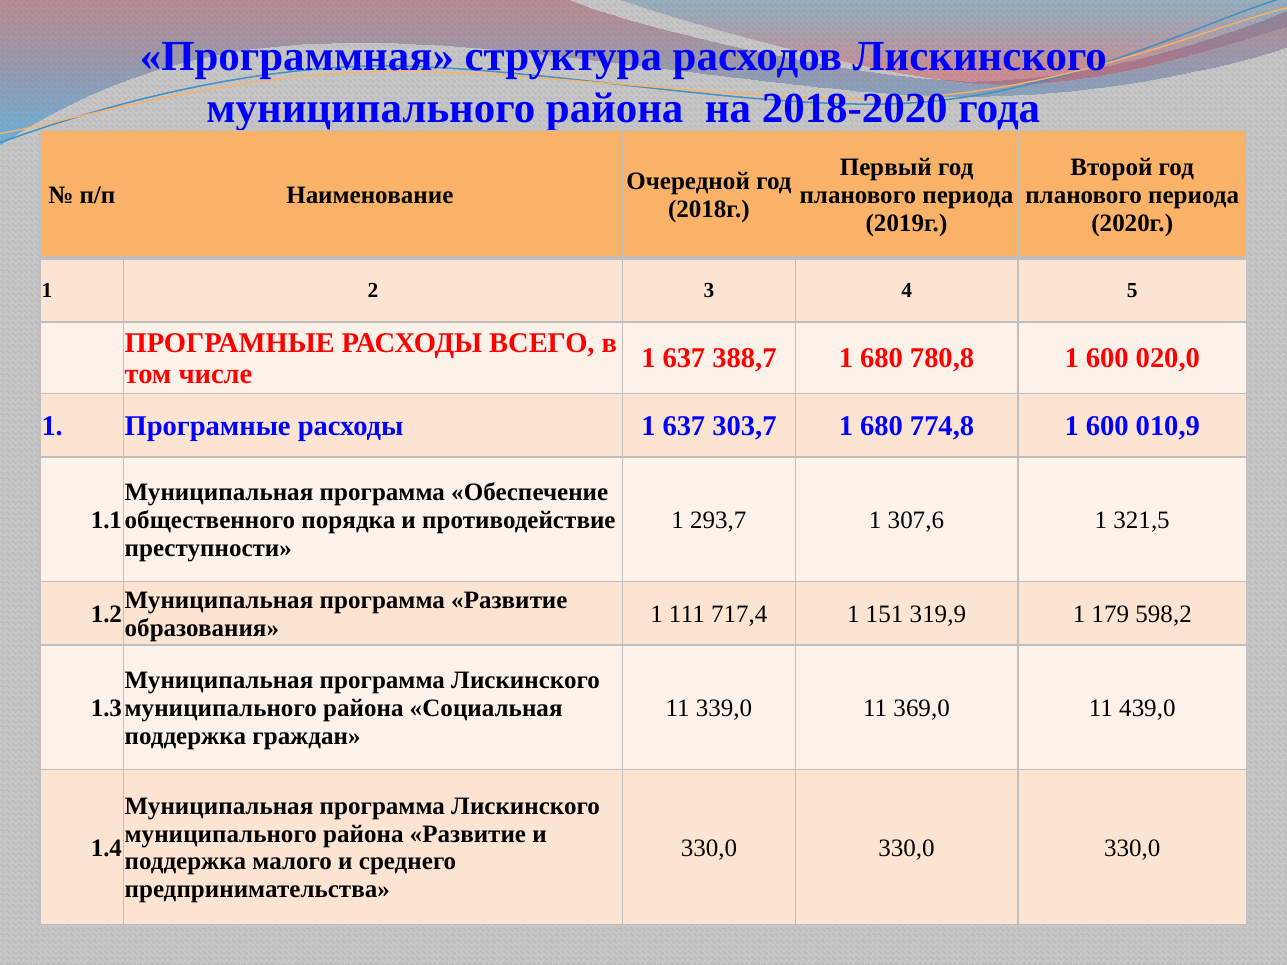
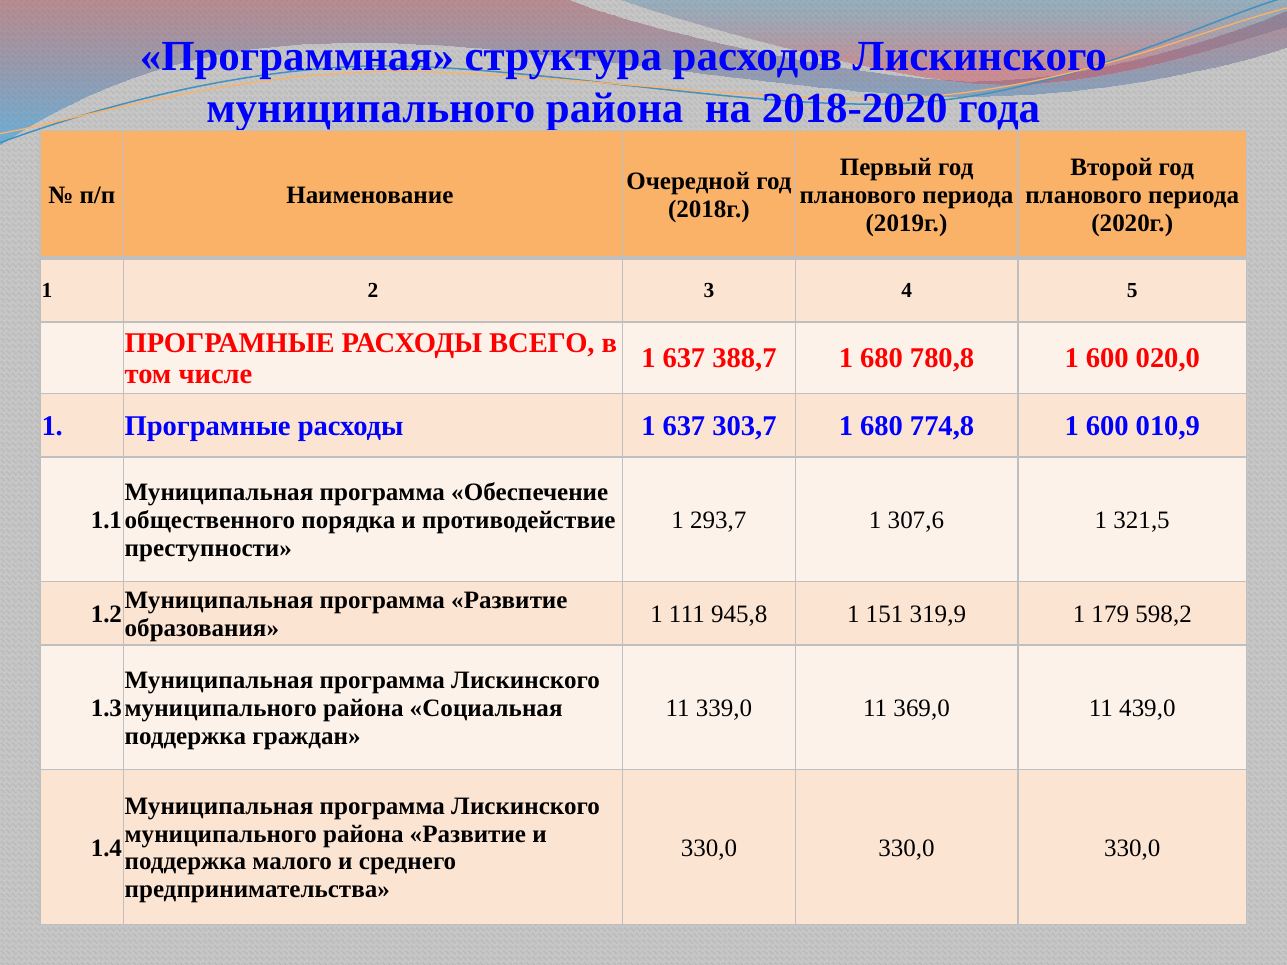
717,4: 717,4 -> 945,8 (739, 614)
